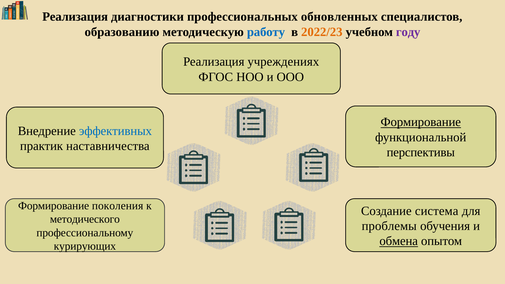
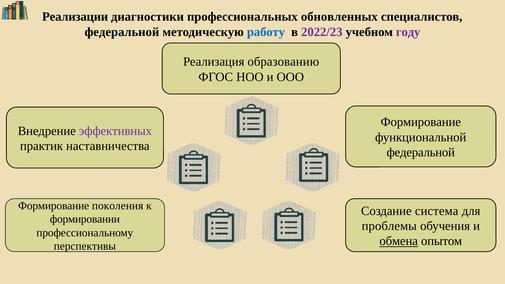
Реализация: Реализация -> Реализации (75, 17)
образованию: образованию -> федеральной (122, 32)
2022/23 colour: orange -> purple (322, 32)
учреждениях: учреждениях -> образованию (283, 62)
Формирование underline: present -> none (421, 122)
эффективных colour: blue -> purple (115, 131)
перспективы: перспективы -> федеральной (421, 152)
методического: методического -> формировании (85, 219)
курирующих: курирующих -> перспективы (85, 246)
